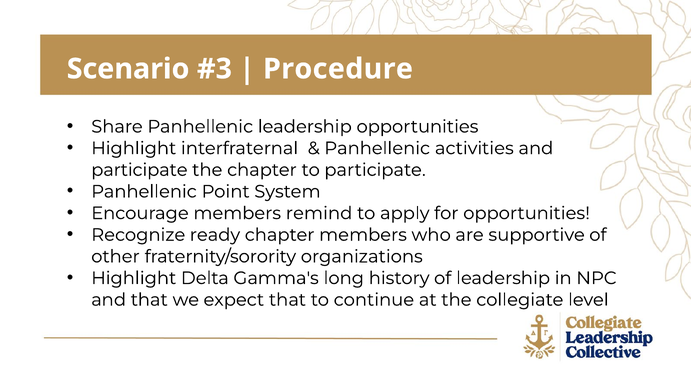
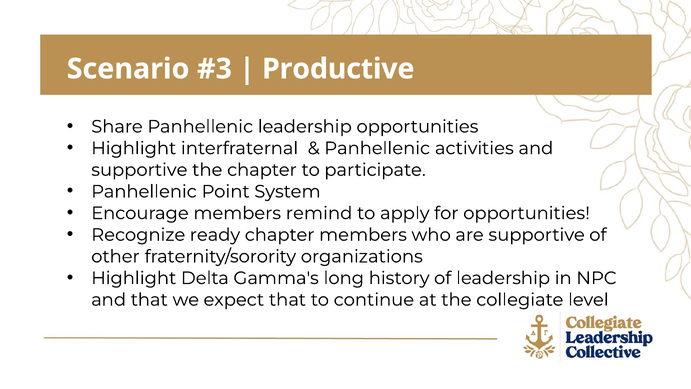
Procedure: Procedure -> Productive (338, 69)
participate: participate -> supportive (139, 170)
